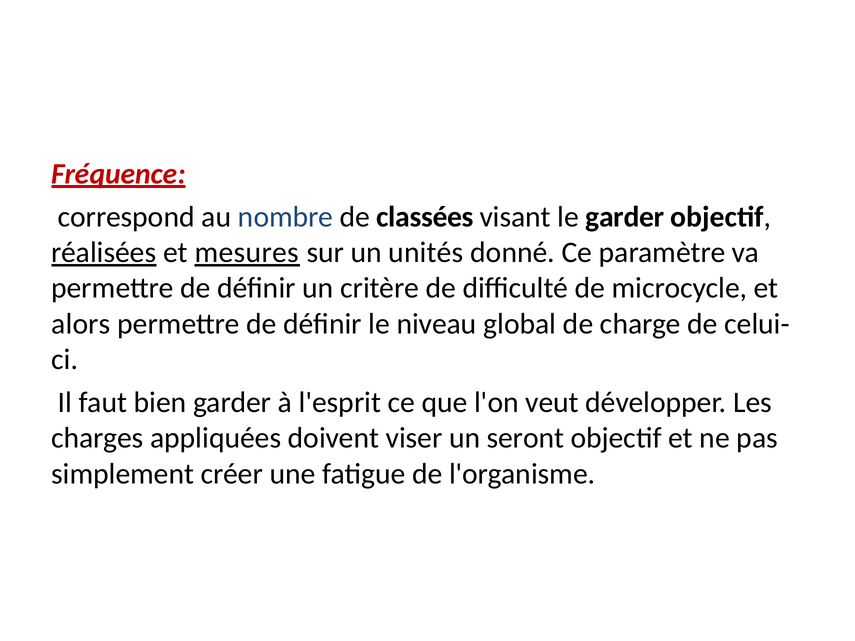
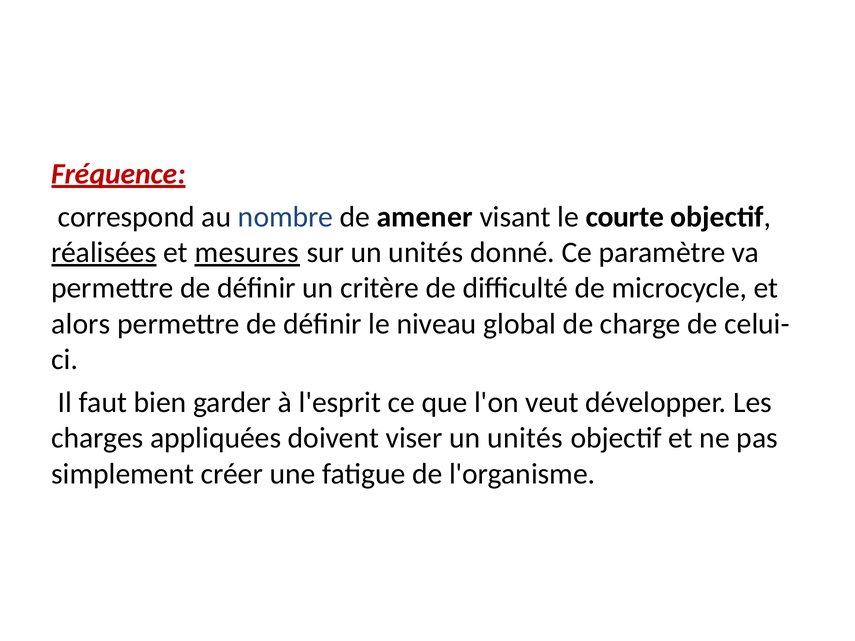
classées: classées -> amener (425, 217)
le garder: garder -> courte (625, 217)
viser un seront: seront -> unités (525, 438)
